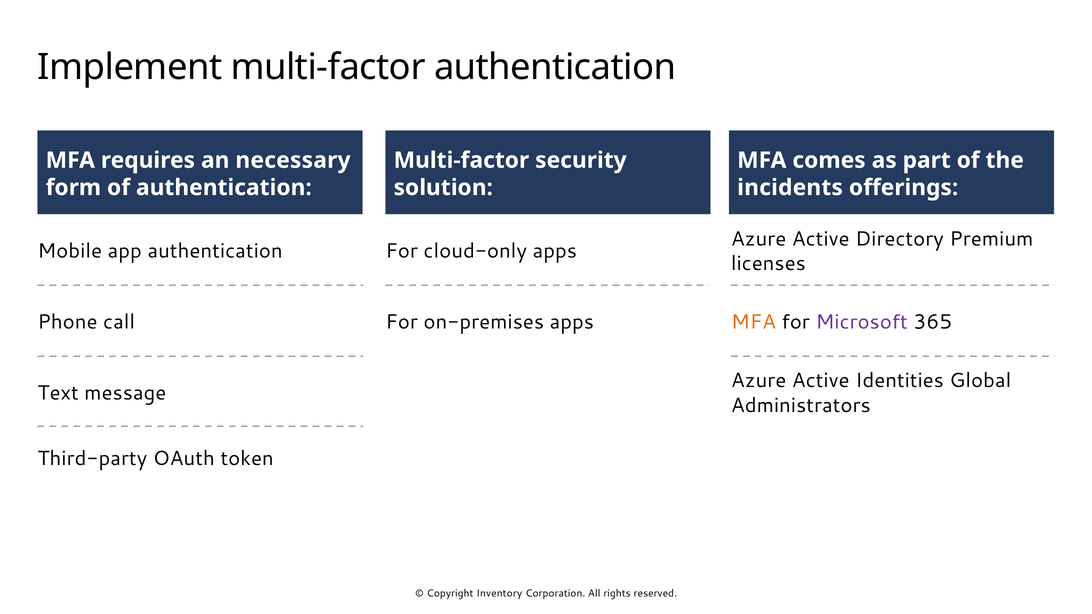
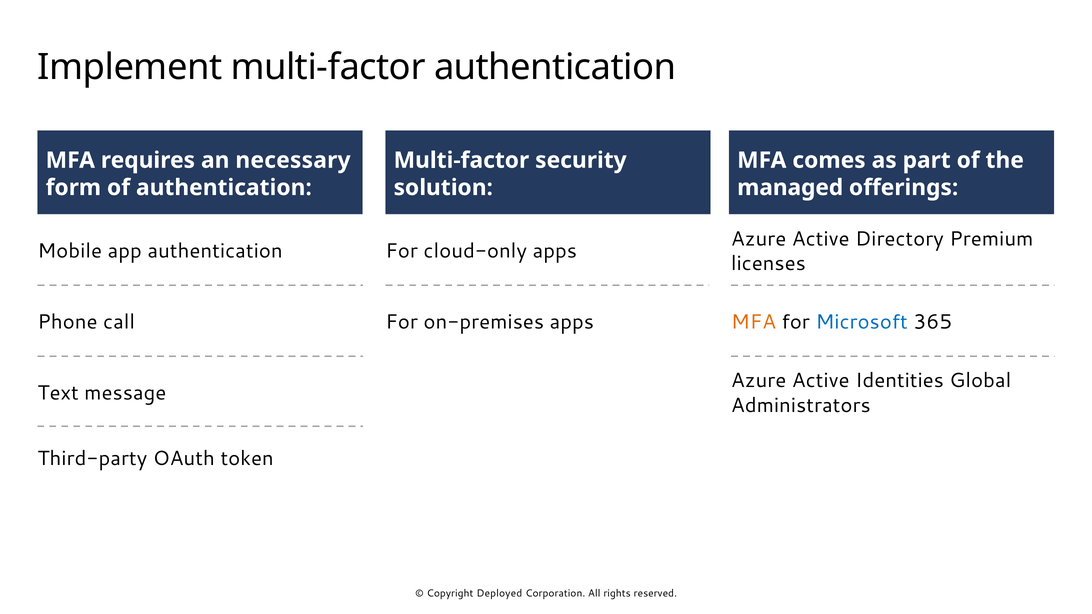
incidents: incidents -> managed (790, 188)
Microsoft colour: purple -> blue (862, 322)
Inventory: Inventory -> Deployed (499, 594)
